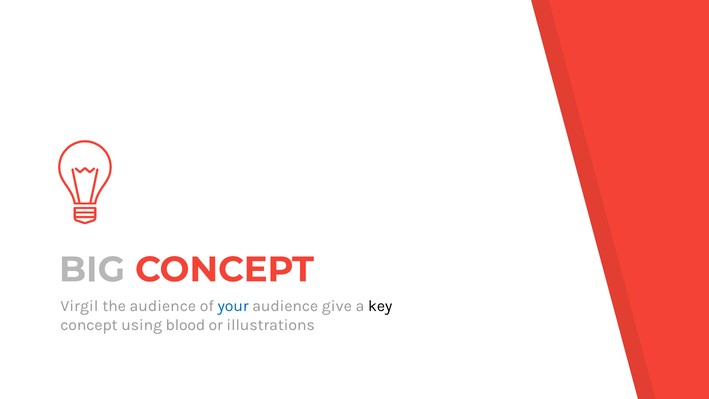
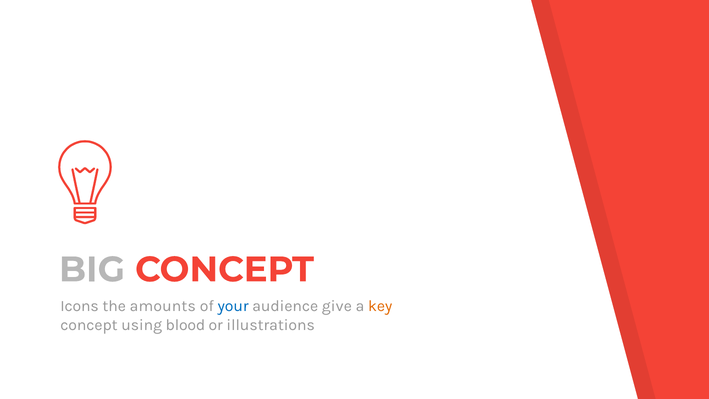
Virgil: Virgil -> Icons (80, 306)
the audience: audience -> amounts (163, 306)
key colour: black -> orange (380, 306)
